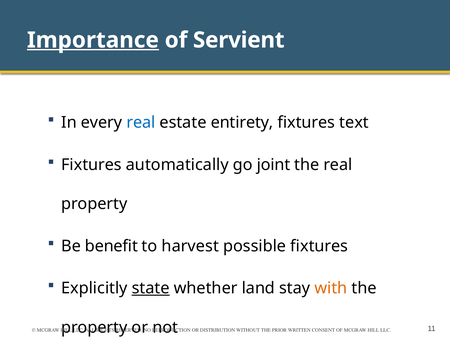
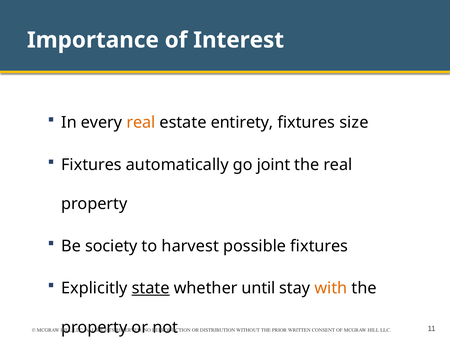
Importance underline: present -> none (93, 40)
Servient: Servient -> Interest (239, 40)
real colour: blue -> orange (141, 122)
text: text -> size (354, 122)
benefit: benefit -> society (111, 246)
land: land -> until (258, 288)
